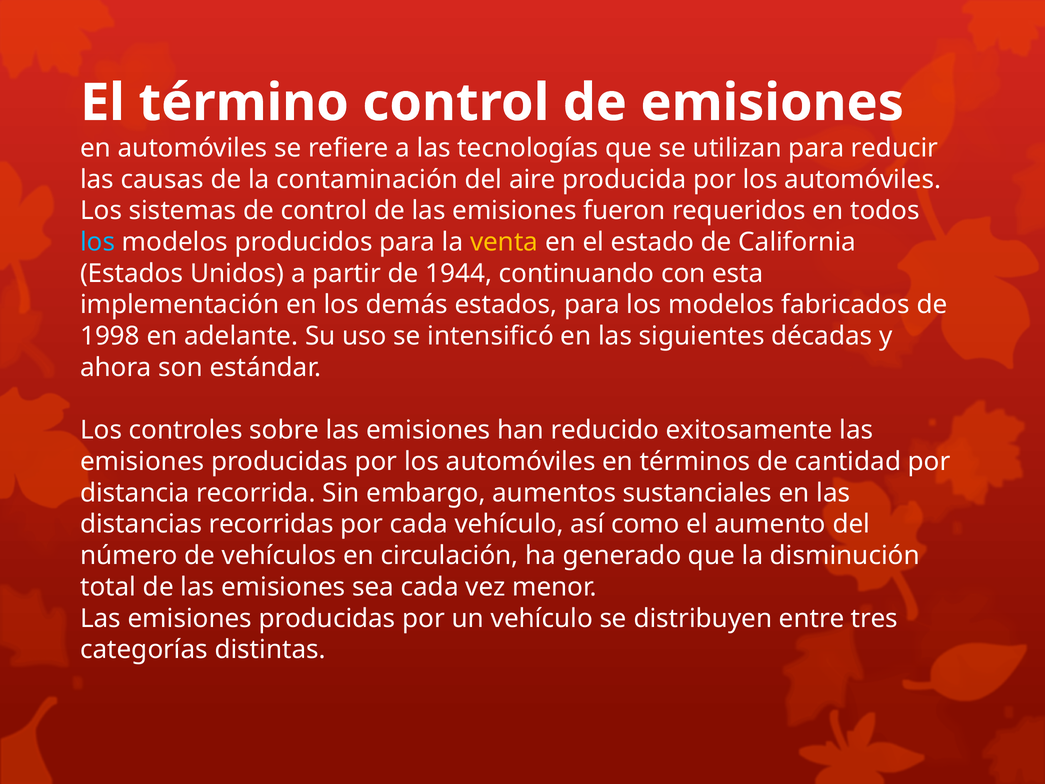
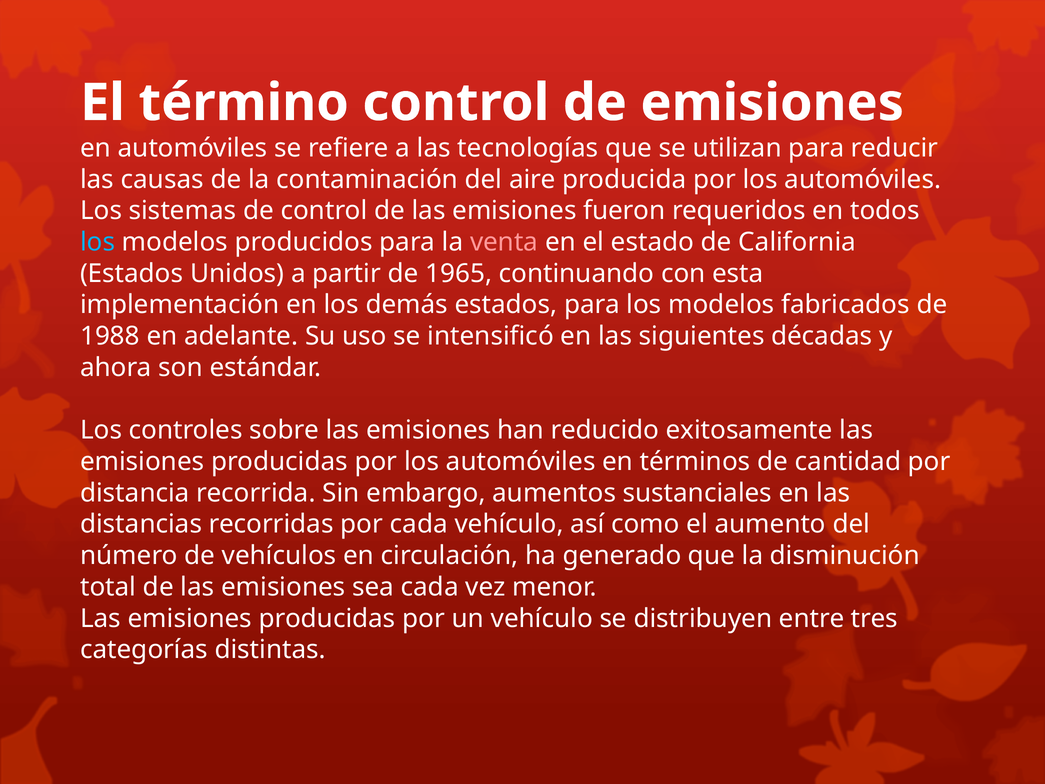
venta colour: yellow -> pink (504, 242)
1944: 1944 -> 1965 (459, 273)
1998: 1998 -> 1988 (110, 336)
